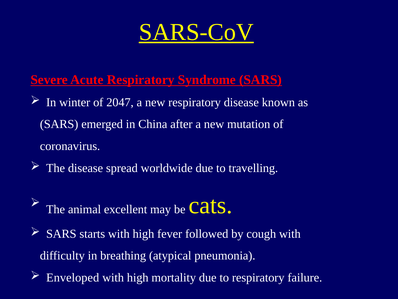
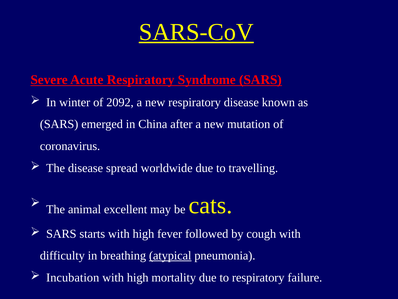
2047: 2047 -> 2092 (120, 102)
atypical underline: none -> present (170, 255)
Enveloped: Enveloped -> Incubation (73, 277)
